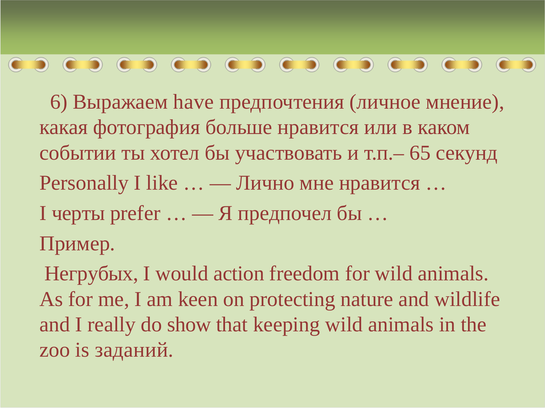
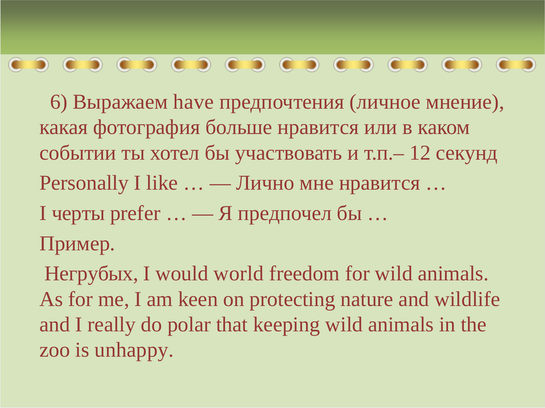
65: 65 -> 12 (420, 153)
action: action -> world (239, 274)
show: show -> polar (189, 325)
заданий: заданий -> unhappy (134, 351)
